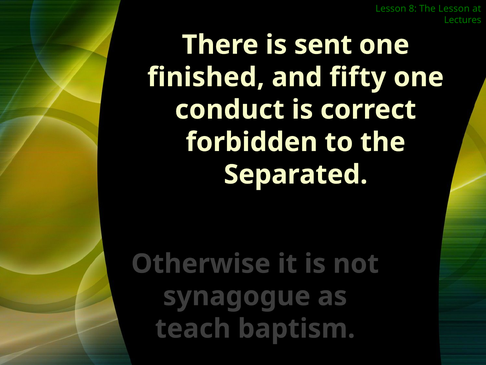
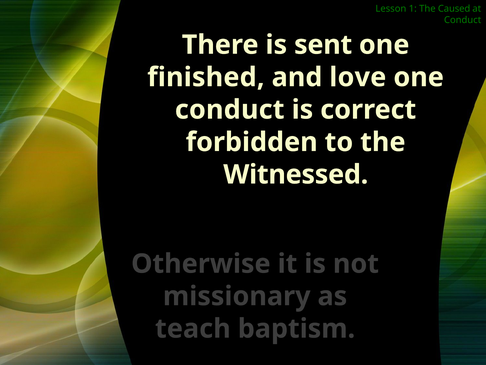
8: 8 -> 1 (413, 9)
The Lesson: Lesson -> Caused (454, 9)
Lectures: Lectures -> Conduct (463, 20)
fifty: fifty -> love (358, 77)
Separated: Separated -> Witnessed (296, 174)
synagogue: synagogue -> missionary (237, 296)
